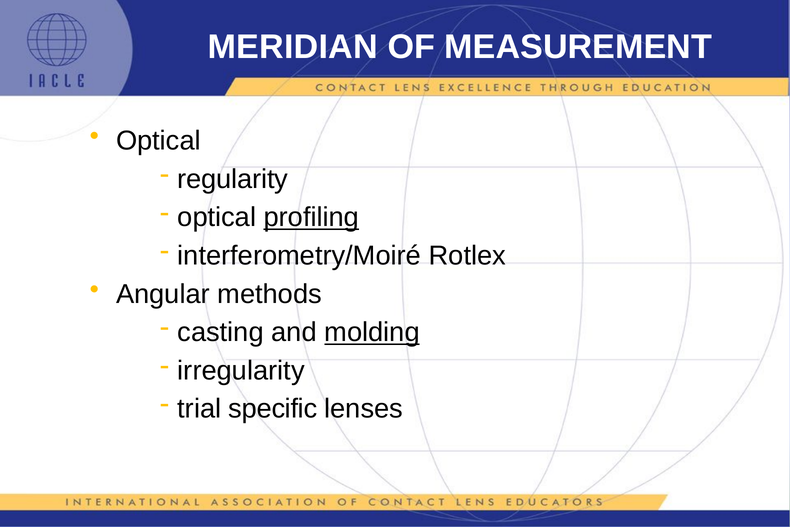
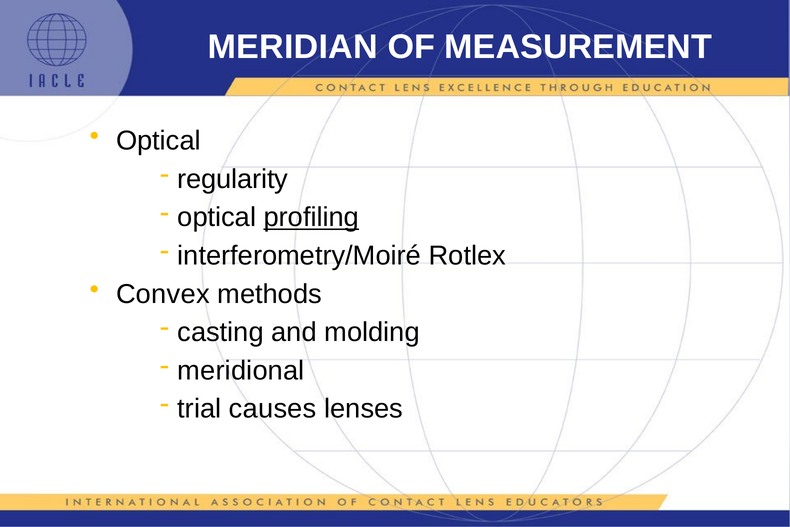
Angular: Angular -> Convex (163, 294)
molding underline: present -> none (372, 332)
irregularity: irregularity -> meridional (241, 370)
specific: specific -> causes (273, 409)
